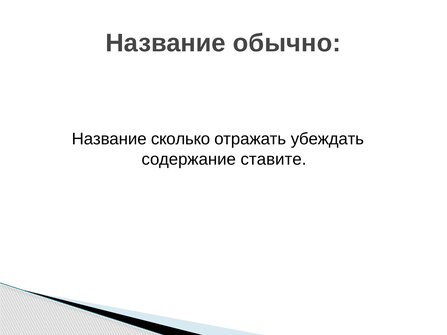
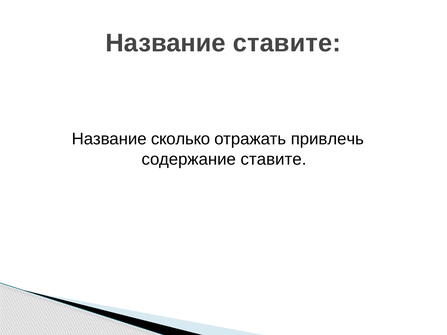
Название обычно: обычно -> ставите (287, 43)
убеждать: убеждать -> привлечь (327, 139)
